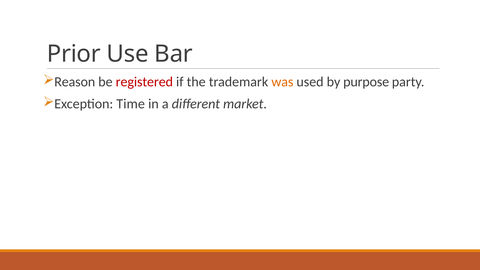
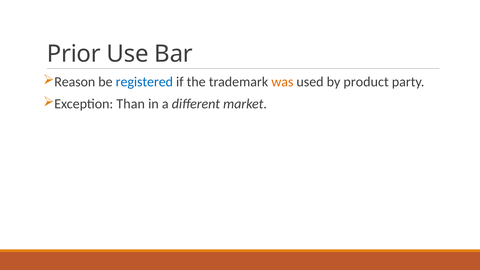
registered colour: red -> blue (144, 82)
purpose: purpose -> product (366, 82)
Time: Time -> Than (131, 104)
